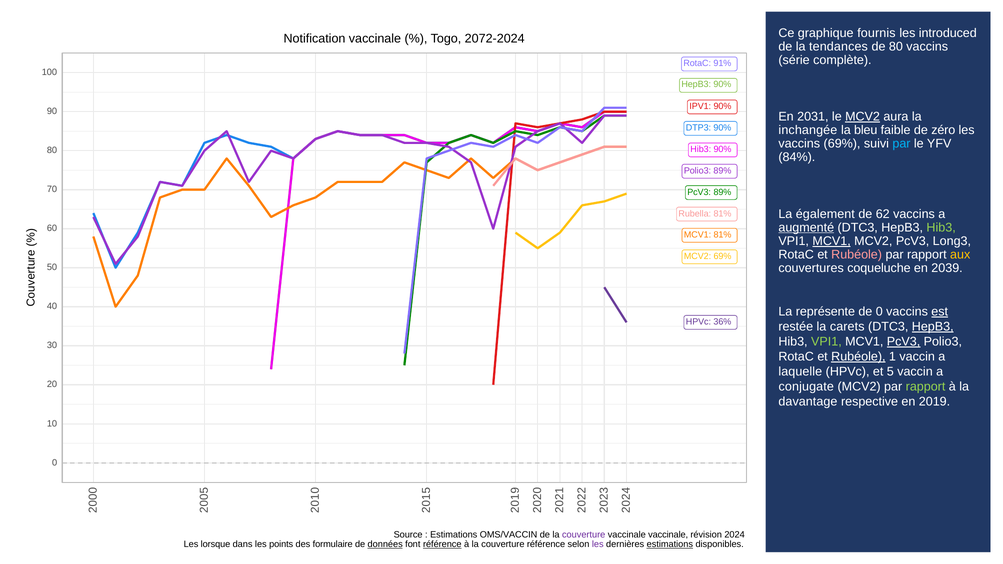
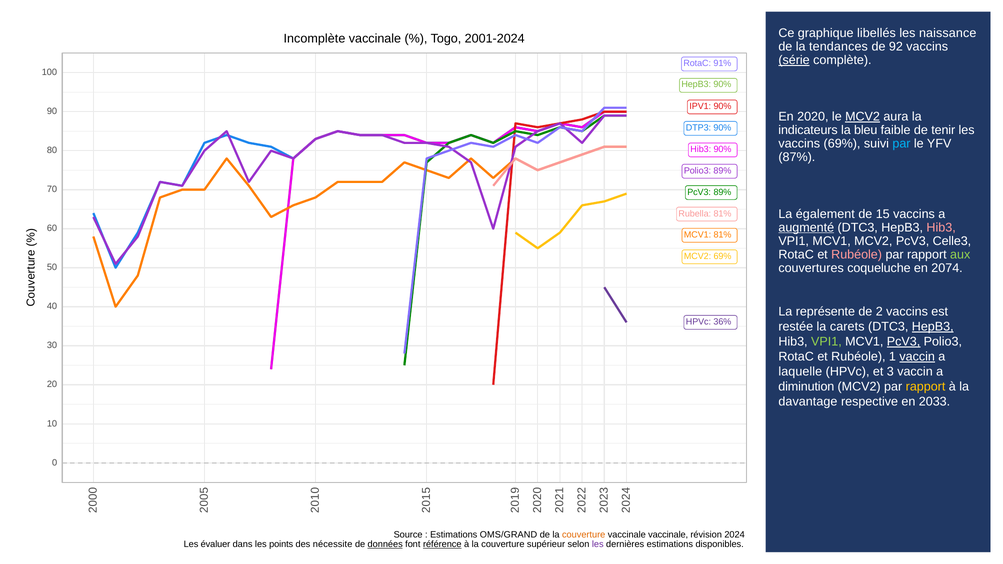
fournis: fournis -> libellés (876, 33)
introduced: introduced -> naissance (948, 33)
Notification: Notification -> Incomplète (314, 39)
2072-2024: 2072-2024 -> 2001-2024 (495, 39)
de 80: 80 -> 92 (896, 47)
série underline: none -> present (794, 60)
2031: 2031 -> 2020 (813, 117)
inchangée: inchangée -> indicateurs (808, 130)
zéro: zéro -> tenir (943, 130)
84%: 84% -> 87% (797, 157)
62: 62 -> 15 (883, 214)
Hib3 colour: light green -> pink (941, 228)
MCV1 underline: present -> none (832, 241)
Long3: Long3 -> Celle3 (952, 241)
aux colour: yellow -> light green (960, 255)
2039: 2039 -> 2074 (947, 268)
de 0: 0 -> 2 (879, 312)
est underline: present -> none (940, 312)
Rubéole underline: present -> none (858, 357)
vaccin underline: none -> present (917, 357)
et 5: 5 -> 3 (890, 372)
conjugate: conjugate -> diminution (806, 387)
rapport colour: light green -> yellow (926, 387)
2019: 2019 -> 2033 (935, 402)
OMS/VACCIN: OMS/VACCIN -> OMS/GRAND (509, 535)
couverture colour: purple -> orange (584, 535)
lorsque: lorsque -> évaluer (216, 544)
formulaire: formulaire -> nécessite (333, 544)
couverture référence: référence -> supérieur (546, 544)
estimations underline: present -> none (670, 544)
